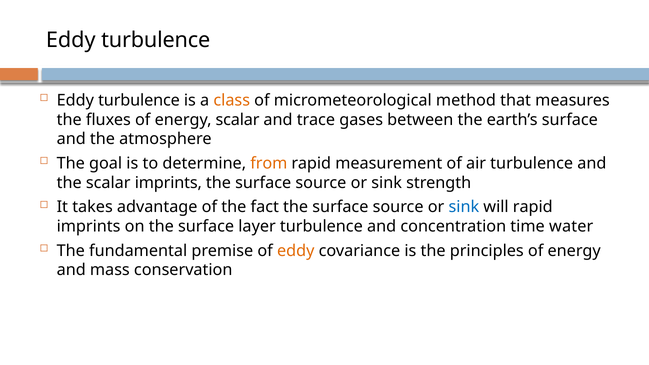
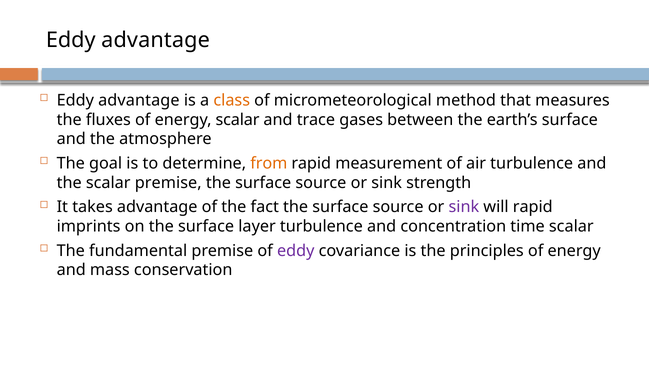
turbulence: turbulence -> advantage (156, 40)
turbulence: turbulence -> advantage (139, 100)
scalar imprints: imprints -> premise (168, 183)
sink colour: blue -> purple (464, 207)
time water: water -> scalar (571, 226)
eddy colour: orange -> purple (296, 251)
